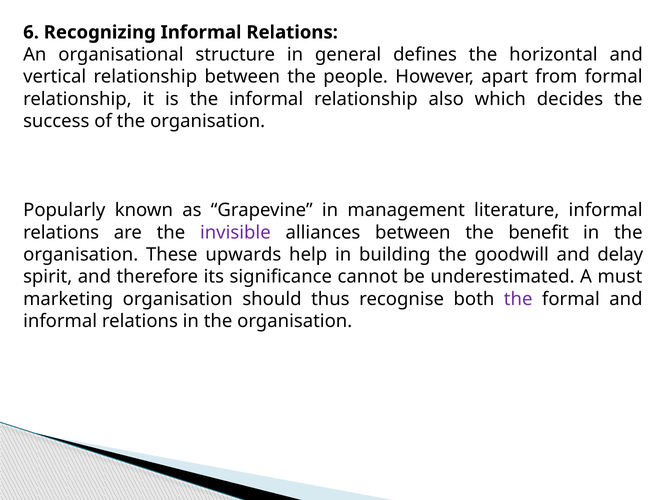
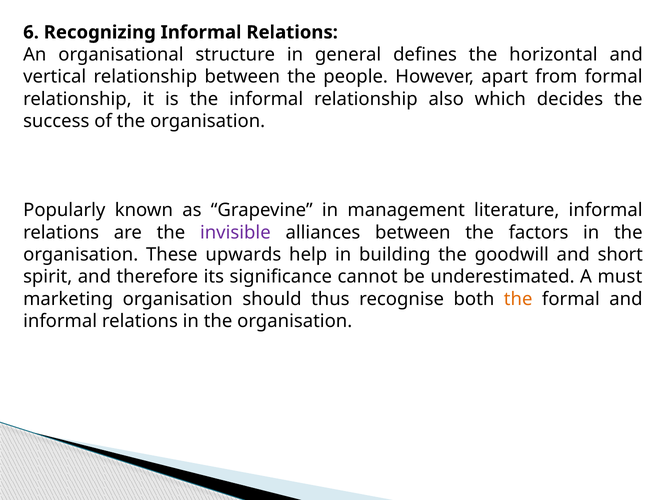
benefit: benefit -> factors (539, 232)
delay: delay -> short (620, 254)
the colour: purple -> orange (518, 299)
